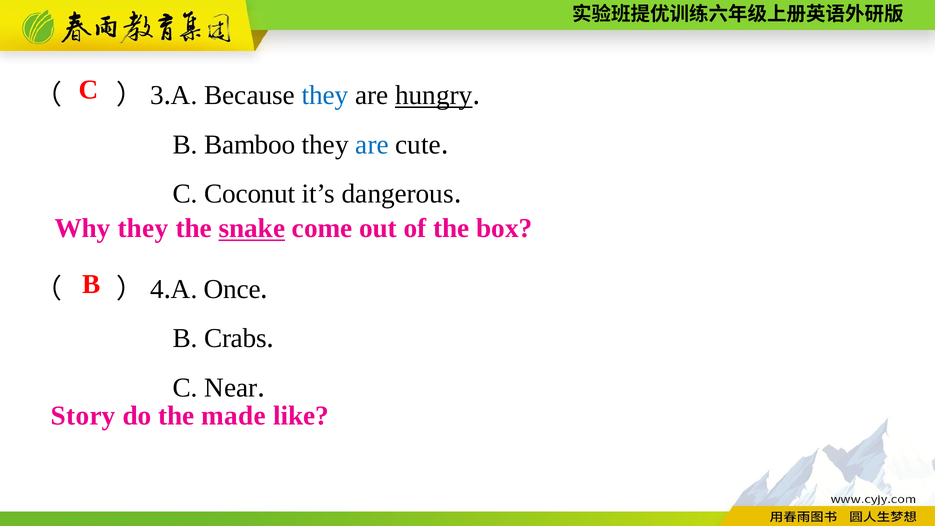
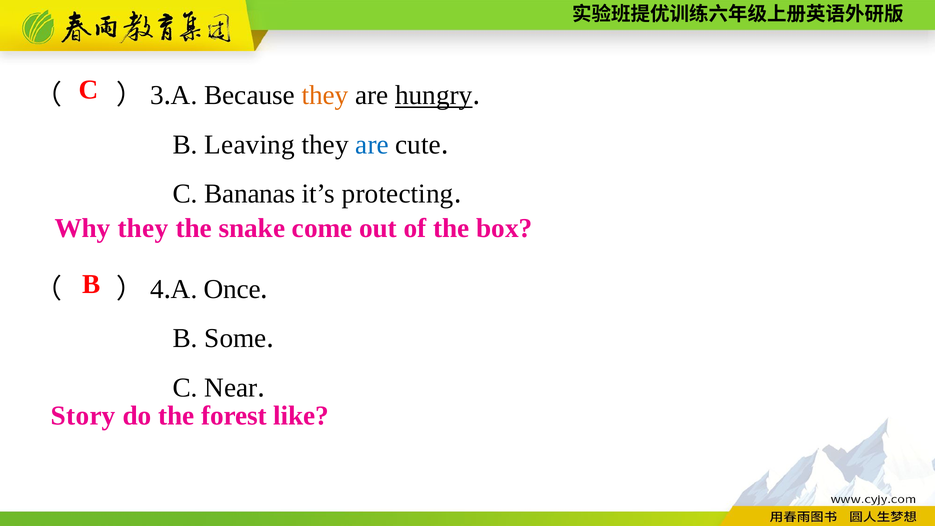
they colour: blue -> orange (325, 95)
Bamboo: Bamboo -> Leaving (250, 145)
Coconut: Coconut -> Bananas (250, 194)
dangerous: dangerous -> protecting (398, 194)
snake underline: present -> none (252, 228)
Crabs: Crabs -> Some (235, 338)
made: made -> forest (234, 416)
